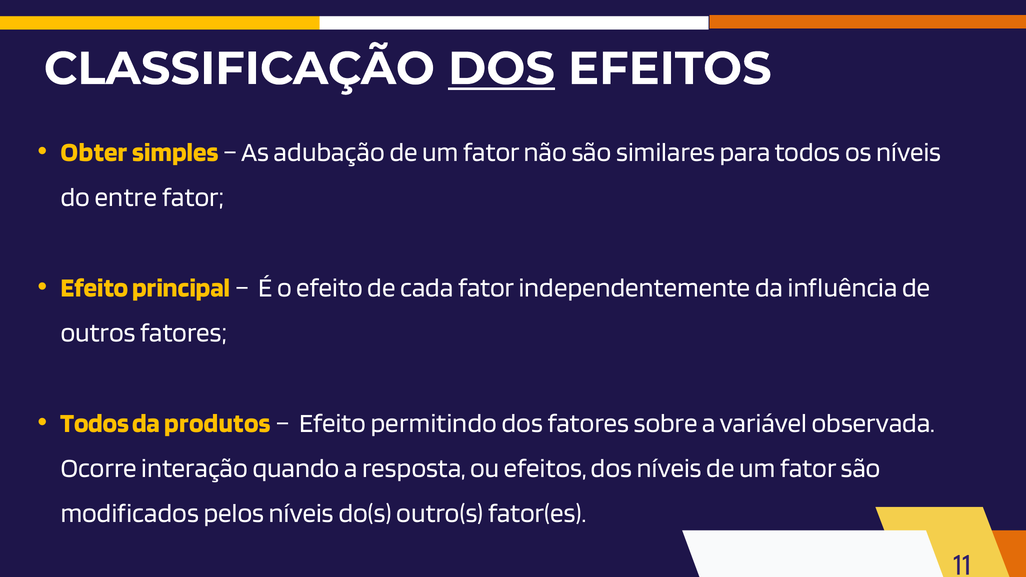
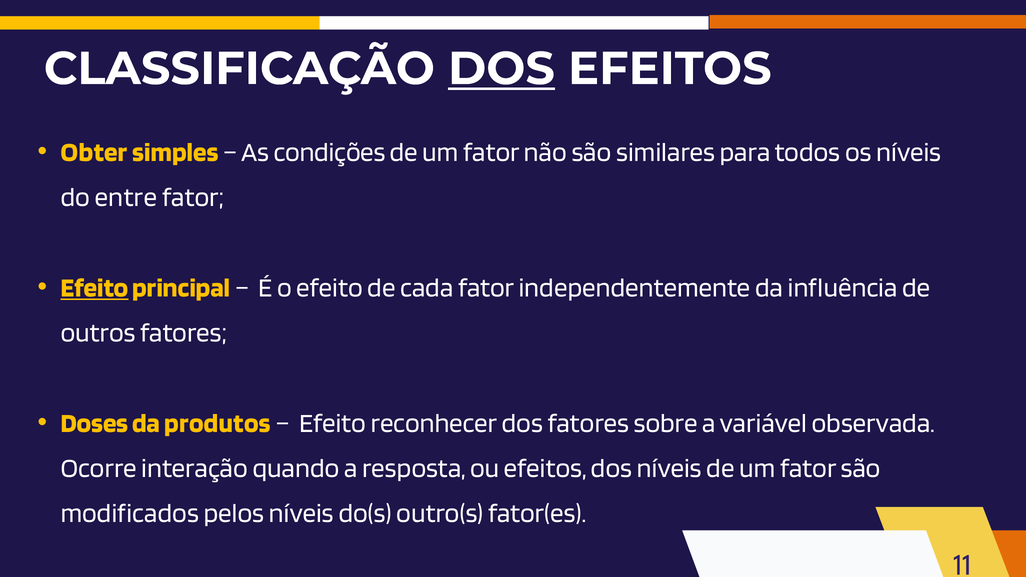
adubação: adubação -> condições (330, 152)
Efeito underline: none -> present (94, 288)
Todos: Todos -> Doses (94, 423)
permitindo: permitindo -> reconhecer (434, 423)
